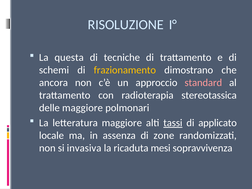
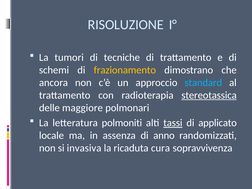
questa: questa -> tumori (69, 57)
standard colour: pink -> light blue (203, 83)
stereotassica underline: none -> present (209, 95)
letteratura maggiore: maggiore -> polmoniti (122, 123)
zone: zone -> anno (164, 135)
mesi: mesi -> cura (160, 148)
